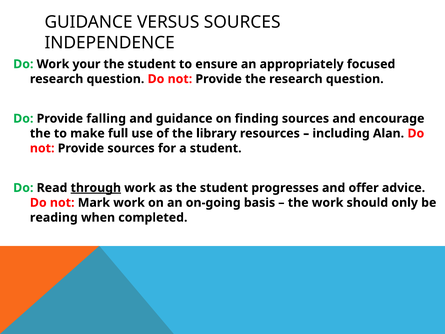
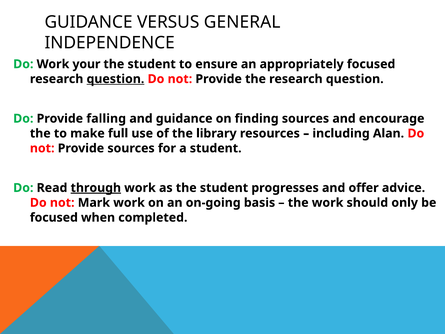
VERSUS SOURCES: SOURCES -> GENERAL (242, 22)
question underline: none -> present (115, 79)
reading: reading -> focused (54, 217)
